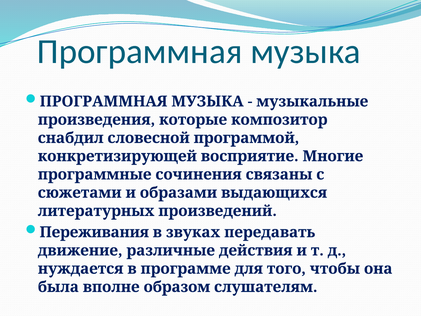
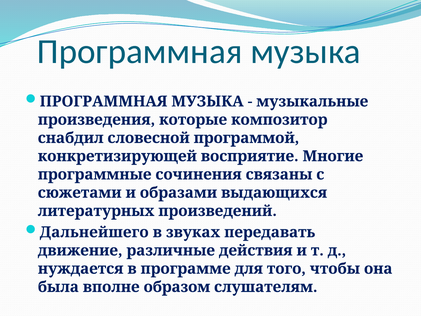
Переживания: Переживания -> Дальнейшего (94, 232)
